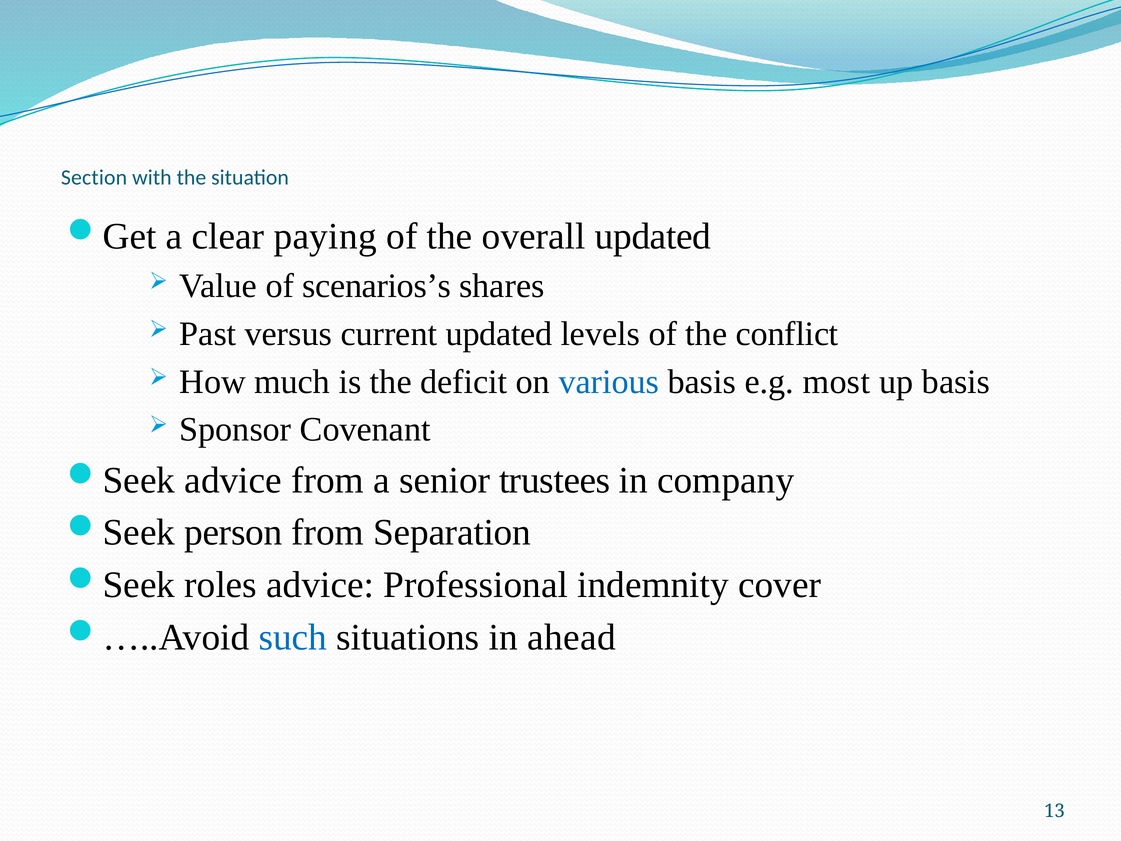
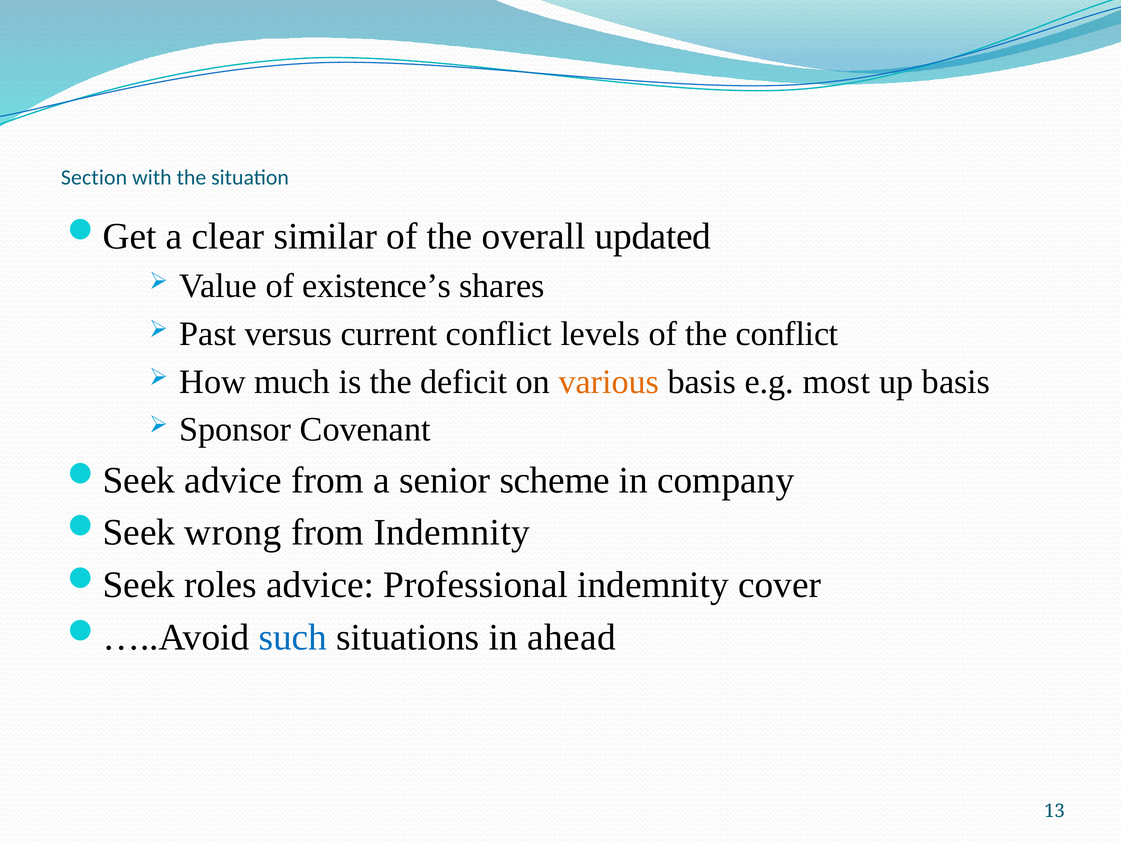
paying: paying -> similar (325, 236)
scenarios’s: scenarios’s -> existence’s (377, 286)
current updated: updated -> conflict (499, 334)
various colour: blue -> orange (609, 382)
trustees: trustees -> scheme (555, 480)
person: person -> wrong (233, 532)
from Separation: Separation -> Indemnity (452, 532)
